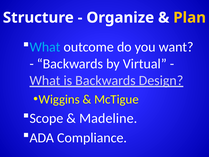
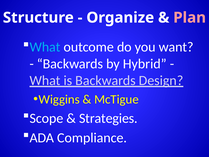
Plan colour: yellow -> pink (190, 18)
Virtual: Virtual -> Hybrid (145, 64)
Madeline: Madeline -> Strategies (108, 118)
